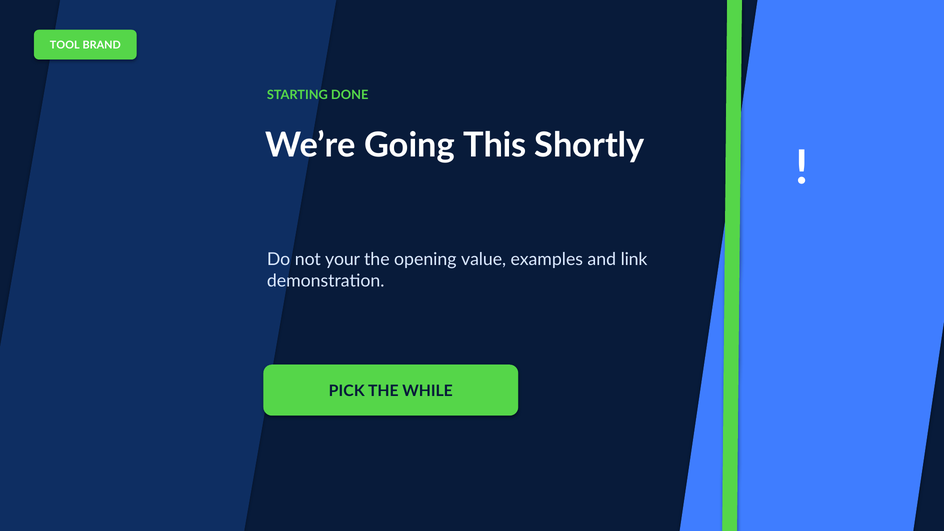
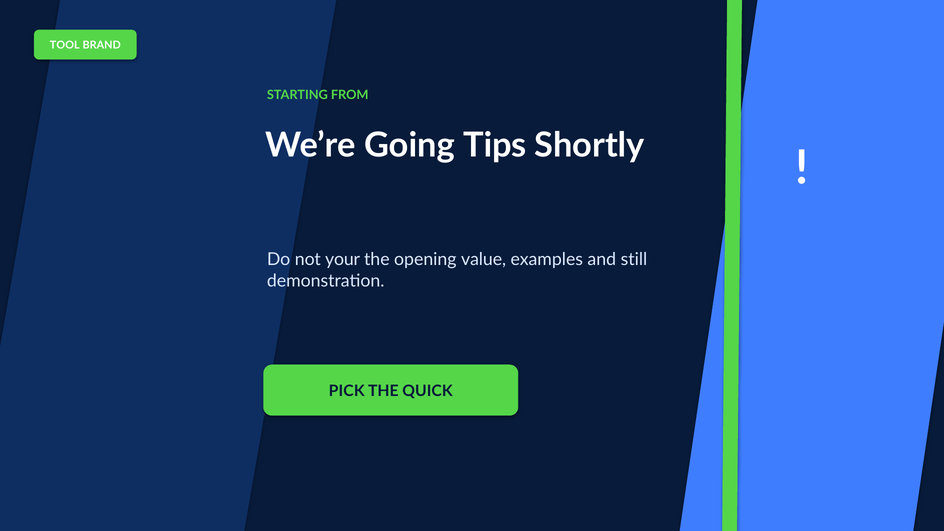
DONE: DONE -> FROM (350, 95)
This: This -> Tips (495, 145)
link: link -> still (634, 260)
WHILE: WHILE -> QUICK (428, 391)
